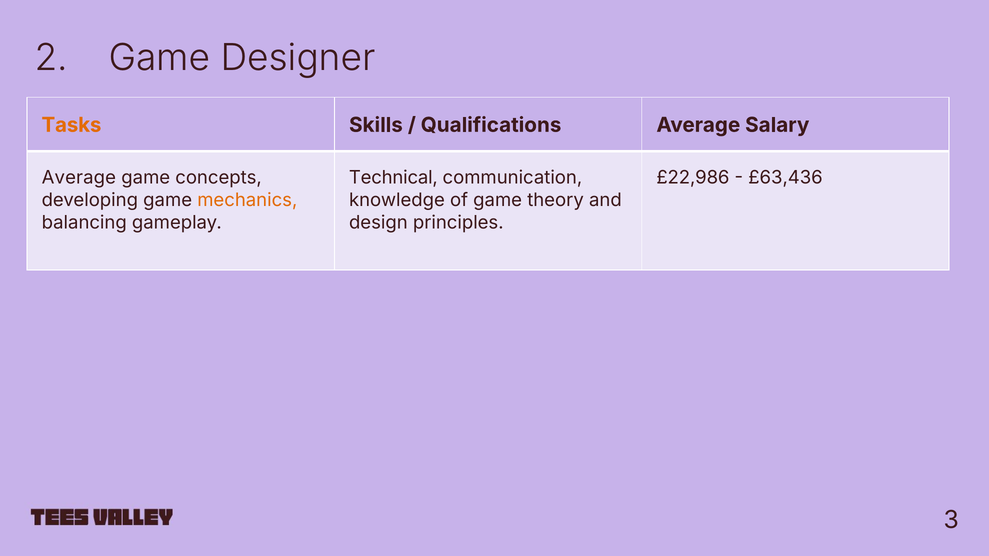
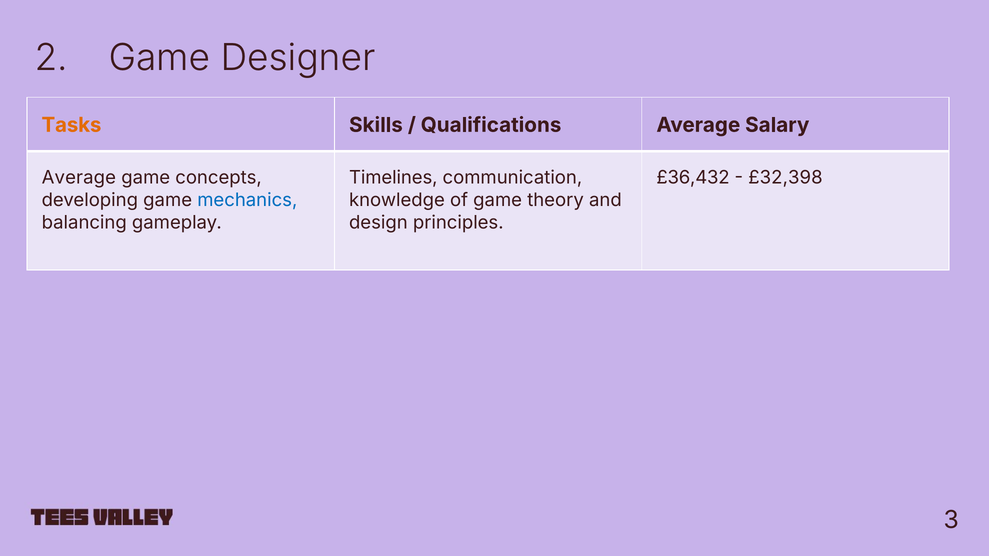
Technical: Technical -> Timelines (393, 178)
£22,986: £22,986 -> £36,432 (693, 178)
£63,436: £63,436 -> £32,398 (785, 178)
mechanics colour: orange -> blue (247, 200)
